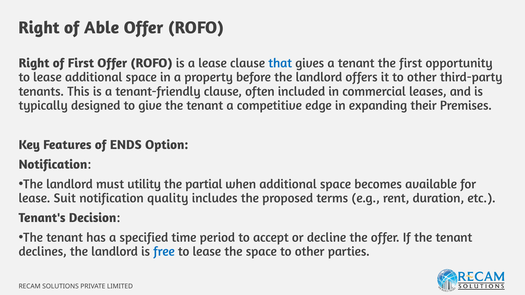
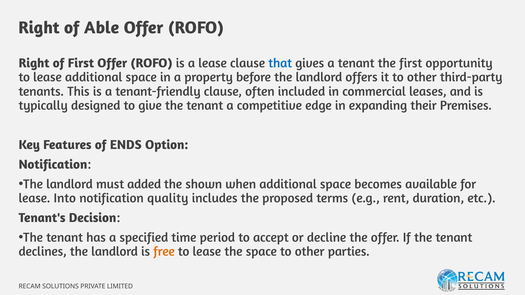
utility: utility -> added (144, 184)
partial: partial -> shown (204, 184)
Suit: Suit -> Into (65, 198)
free colour: blue -> orange (164, 252)
